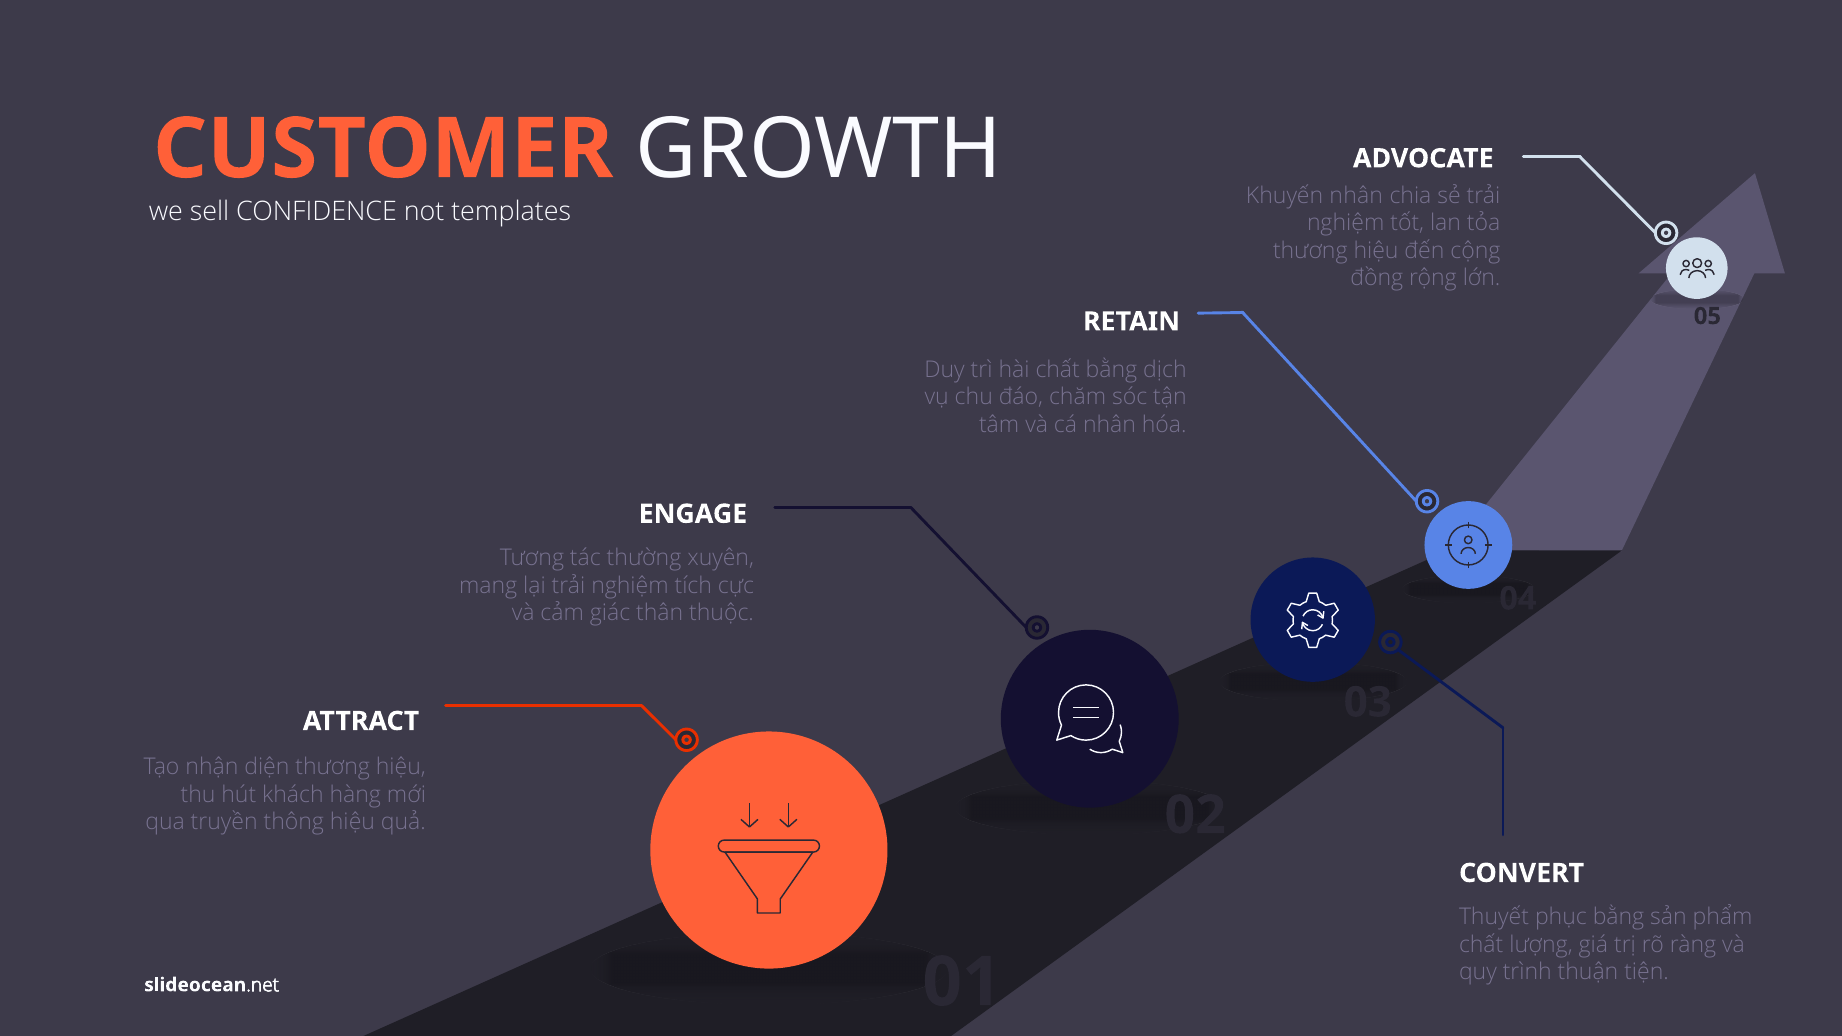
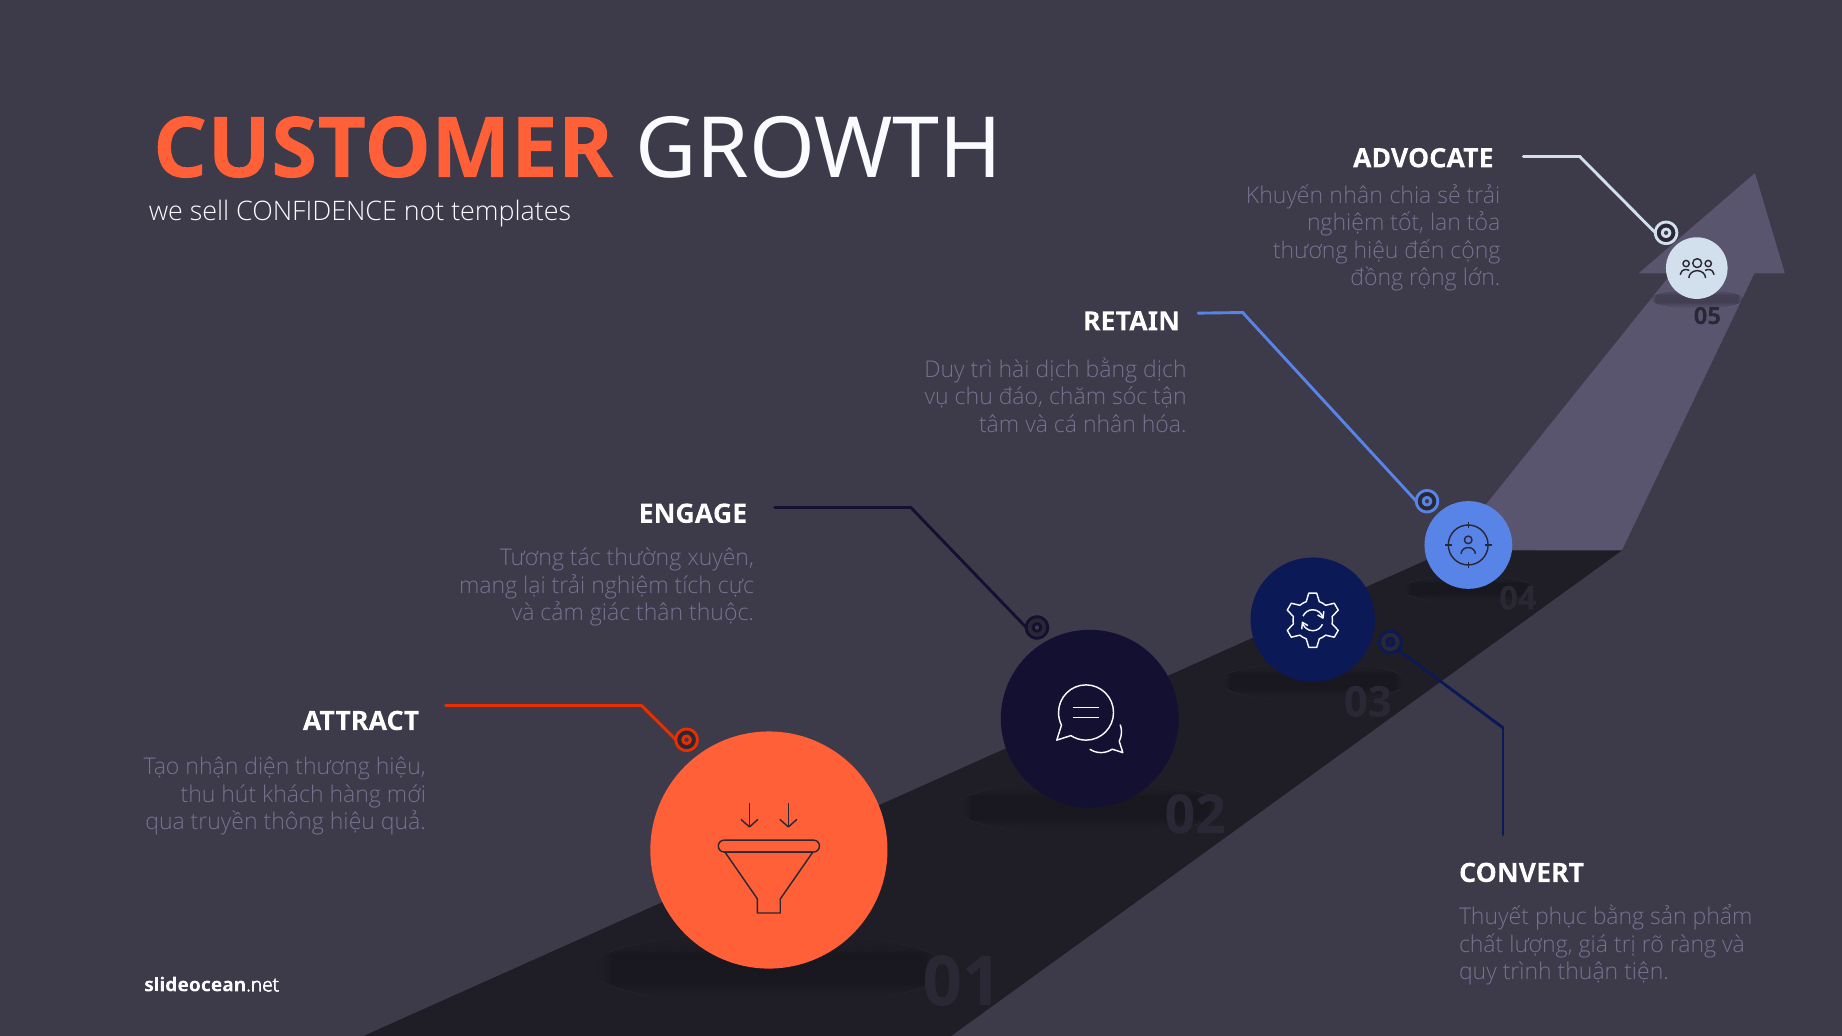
hài chất: chất -> dịch (1058, 370)
